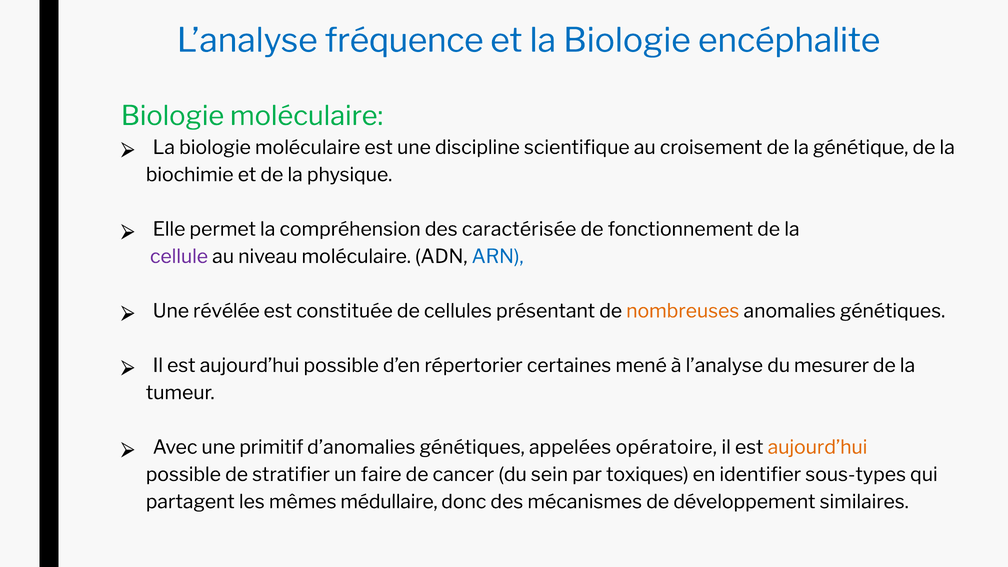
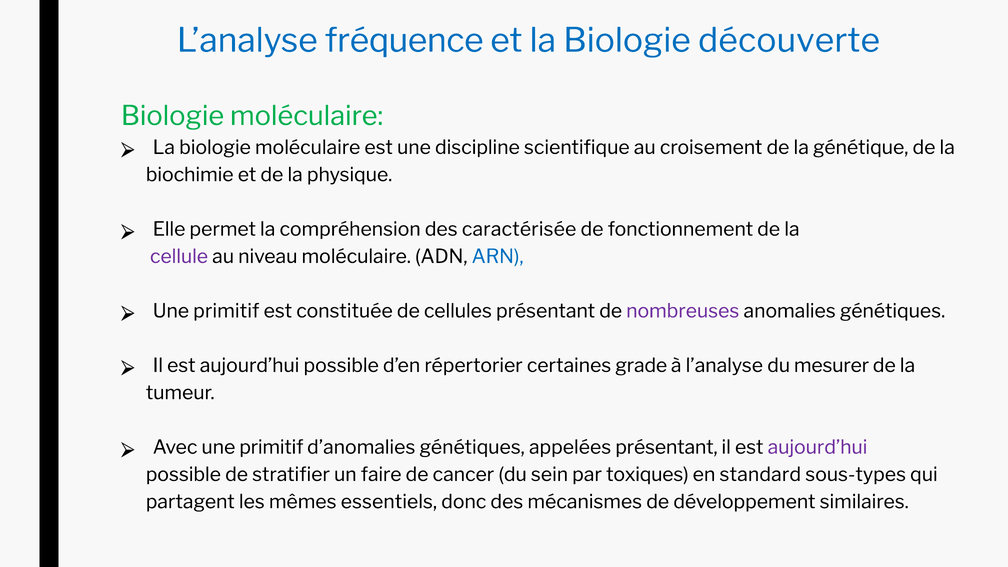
encéphalite: encéphalite -> découverte (789, 41)
révélée: révélée -> primitif (226, 311)
nombreuses colour: orange -> purple (683, 311)
mené: mené -> grade (641, 366)
appelées opératoire: opératoire -> présentant (666, 447)
aujourd’hui colour: orange -> purple (817, 447)
identifier: identifier -> standard (760, 475)
médullaire: médullaire -> essentiels (389, 502)
